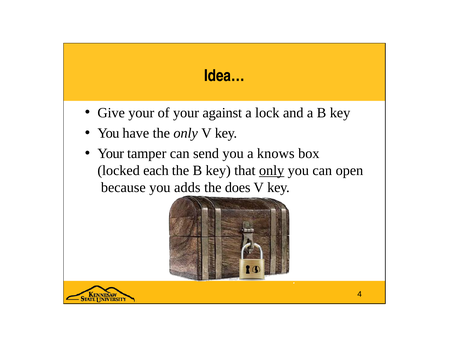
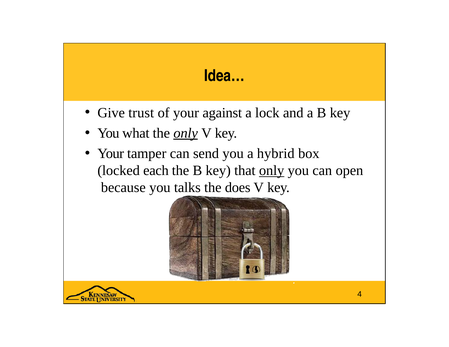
Give your: your -> trust (141, 113)
have: have -> what (136, 133)
only underline: none -> present (186, 133)
knows: knows -> hybrid (276, 154)
adds: adds -> talks (187, 188)
